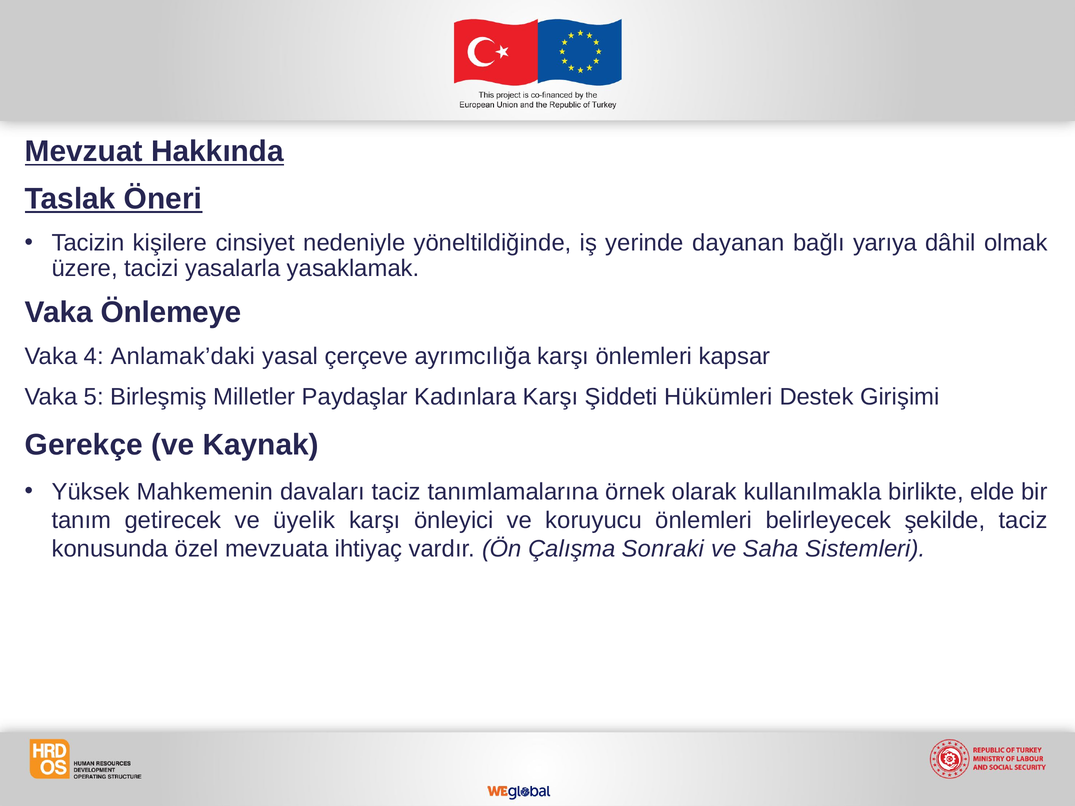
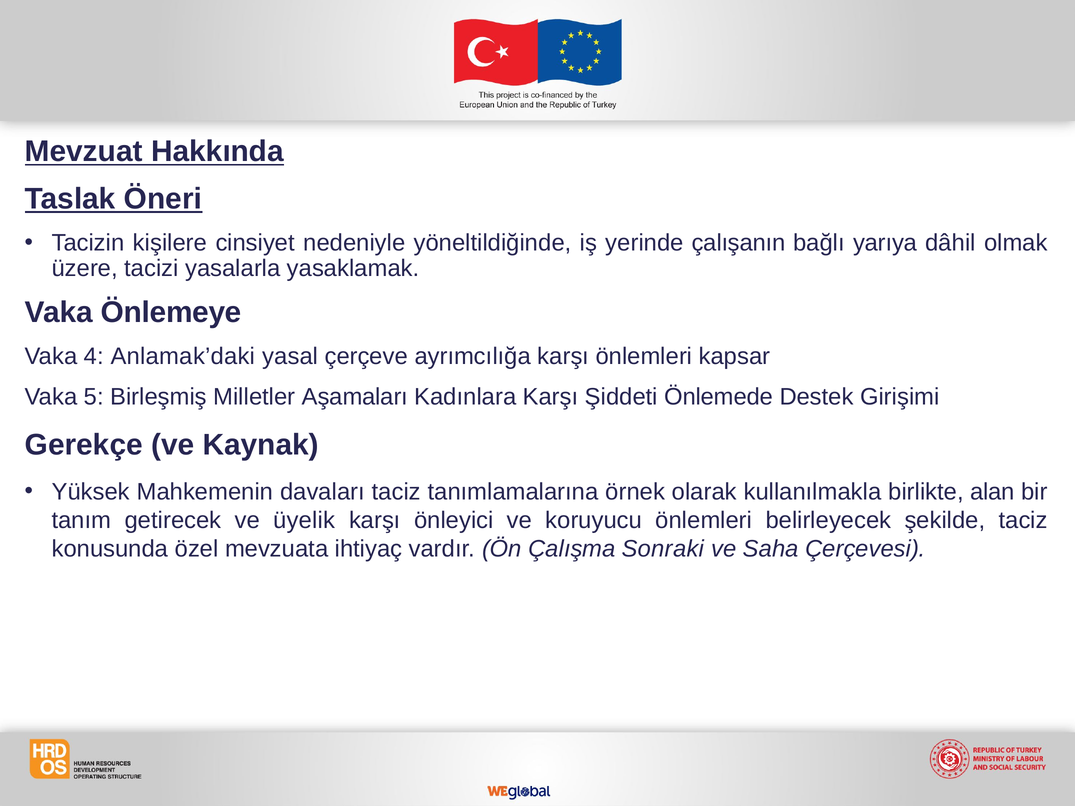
dayanan: dayanan -> çalışanın (739, 243)
Paydaşlar: Paydaşlar -> Aşamaları (355, 397)
Hükümleri: Hükümleri -> Önlemede (719, 397)
elde: elde -> alan (993, 492)
Sistemleri: Sistemleri -> Çerçevesi (865, 549)
